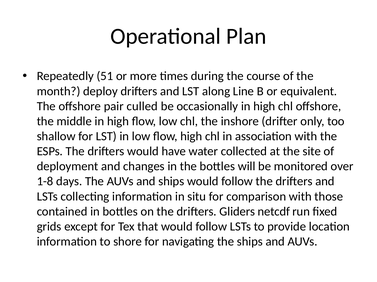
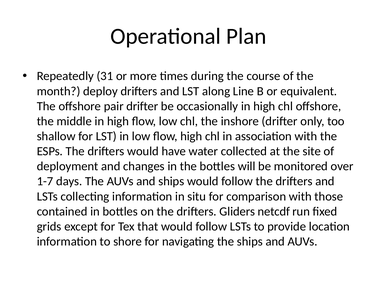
51: 51 -> 31 (105, 76)
pair culled: culled -> drifter (142, 106)
1-8: 1-8 -> 1-7 (45, 182)
